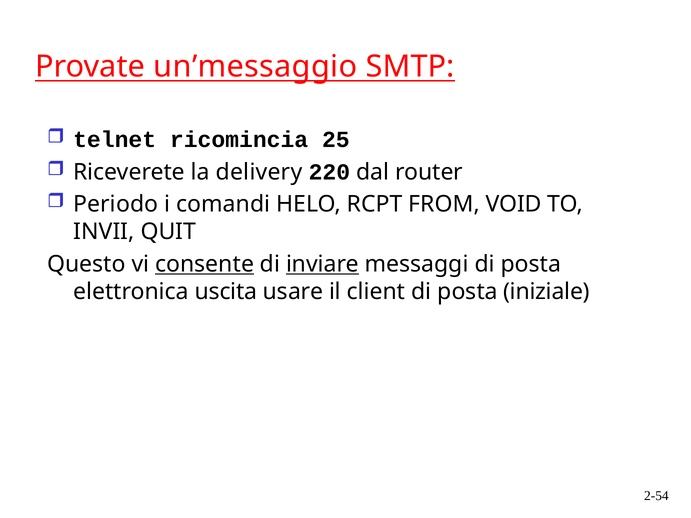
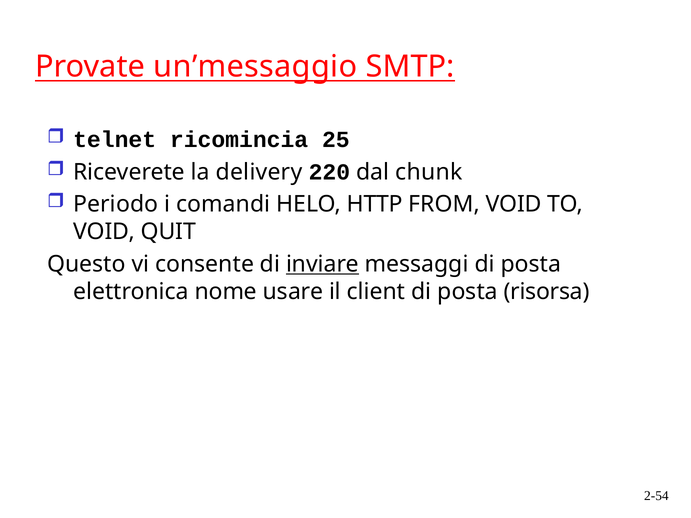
router: router -> chunk (429, 172)
RCPT: RCPT -> HTTP (375, 204)
INVII: INVII -> VOID (104, 232)
consente underline: present -> none (205, 264)
uscita: uscita -> nome (226, 292)
iniziale: iniziale -> risorsa (547, 292)
